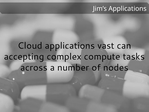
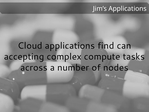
vast: vast -> find (106, 46)
